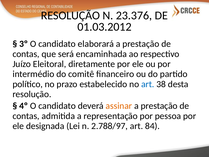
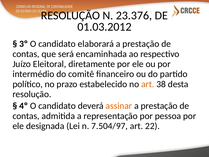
art colour: blue -> orange (148, 84)
2.788/97: 2.788/97 -> 7.504/97 (110, 126)
84: 84 -> 22 (152, 126)
